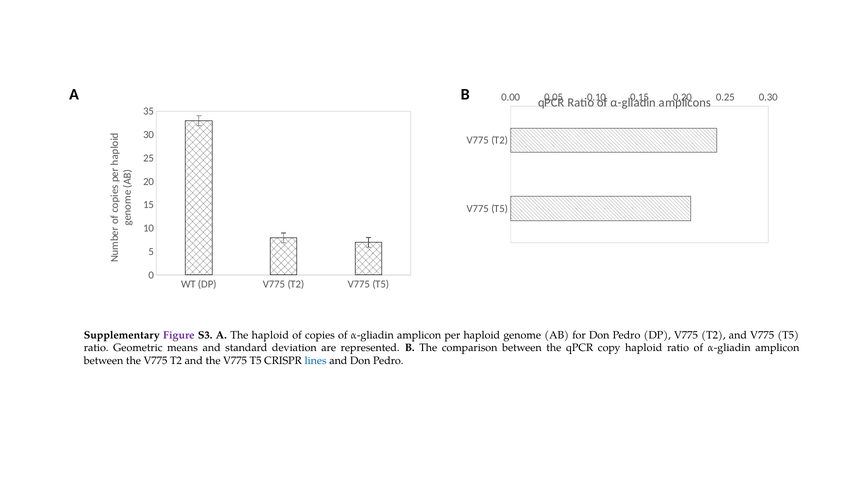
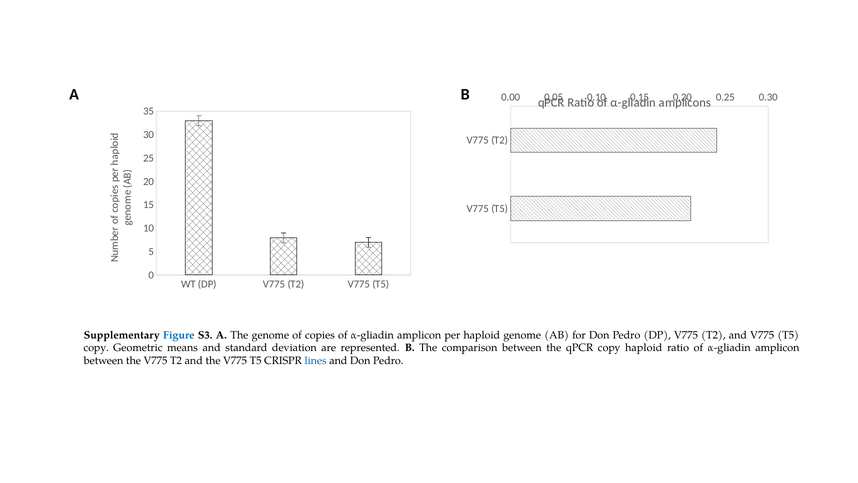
Figure colour: purple -> blue (179, 335)
The haploid: haploid -> genome (270, 335)
ratio: ratio -> copy (96, 348)
